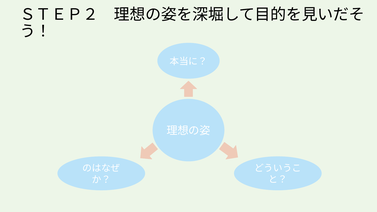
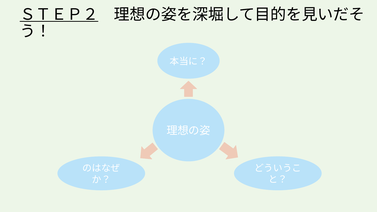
ＳＴＥＰ２ underline: none -> present (59, 15)
